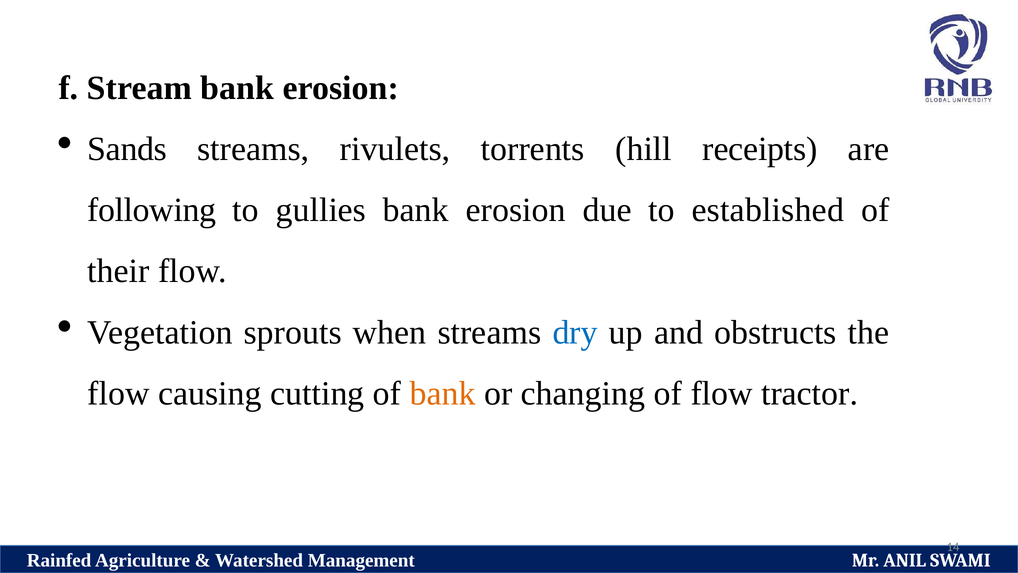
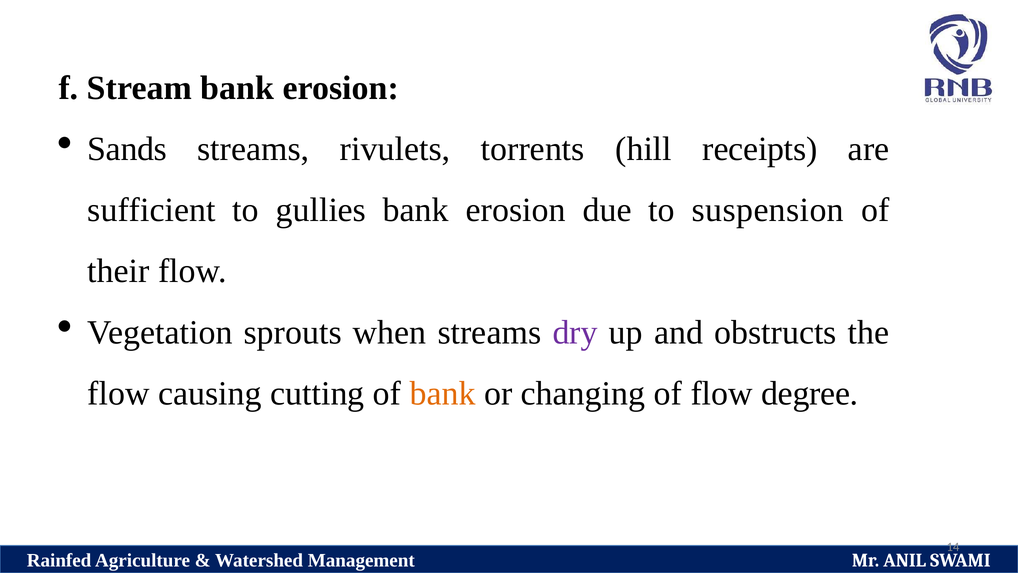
following: following -> sufficient (151, 210)
established: established -> suspension (768, 210)
dry colour: blue -> purple (575, 332)
tractor: tractor -> degree (810, 393)
